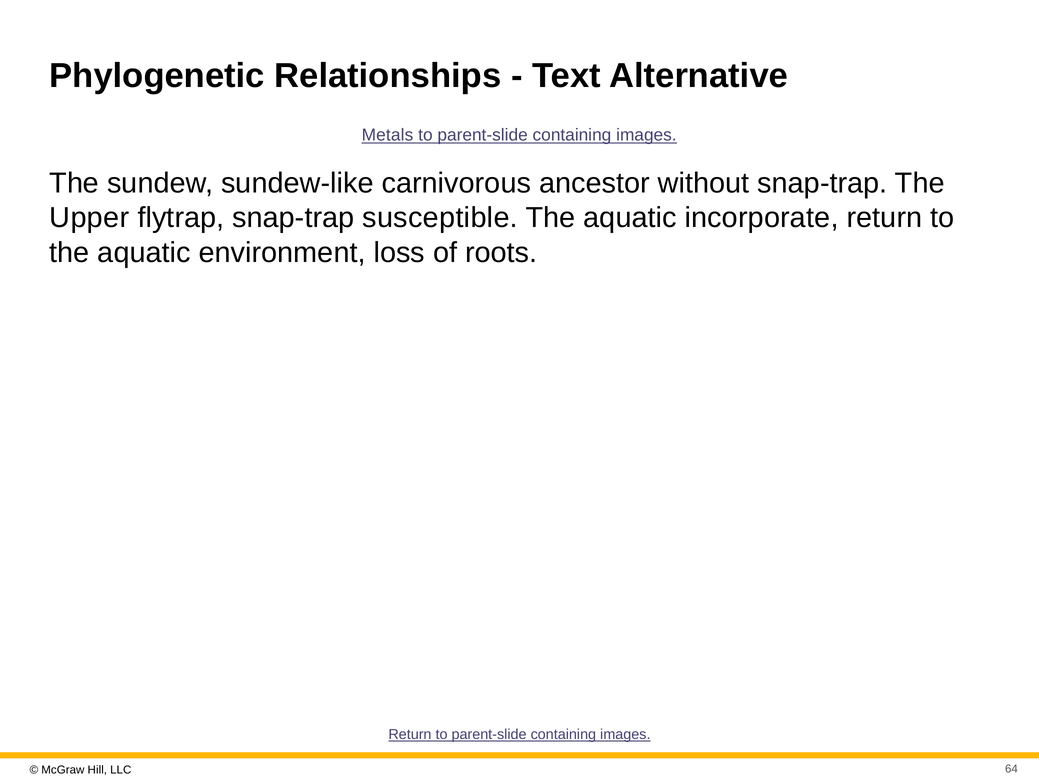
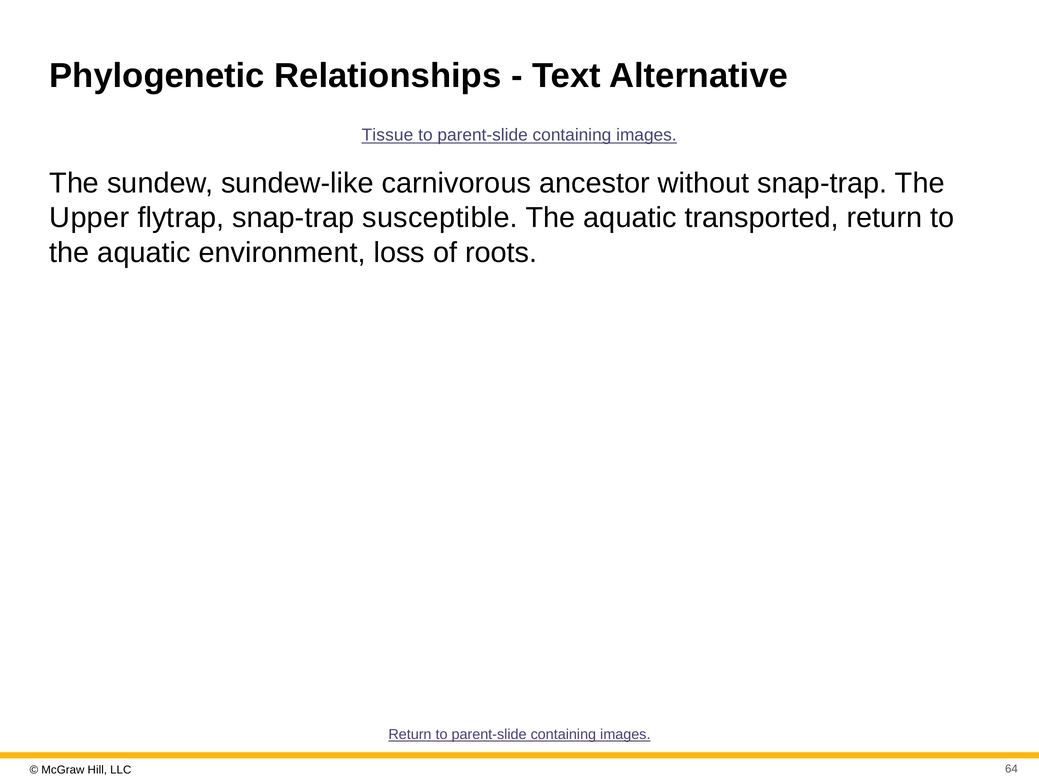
Metals: Metals -> Tissue (387, 135)
incorporate: incorporate -> transported (762, 218)
